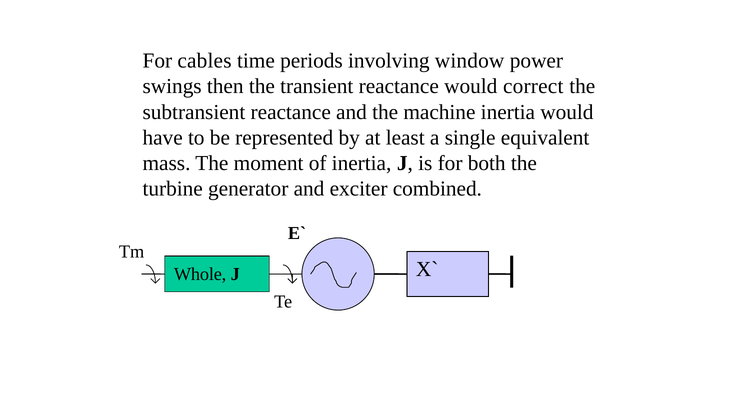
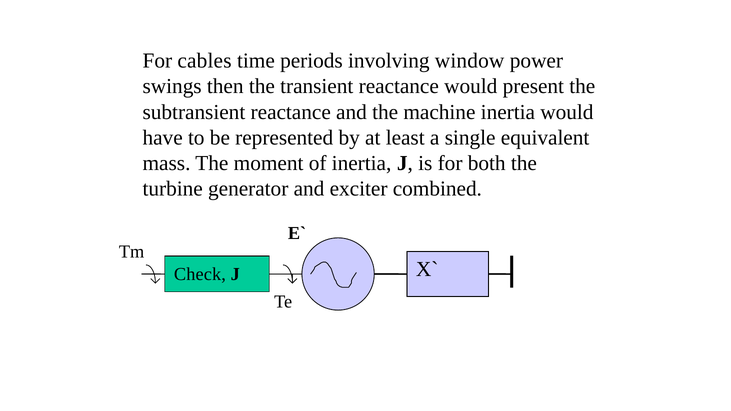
correct: correct -> present (533, 86)
Whole: Whole -> Check (200, 274)
